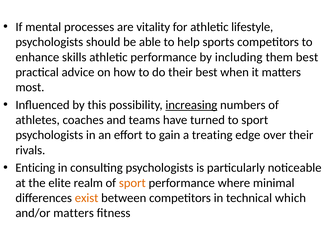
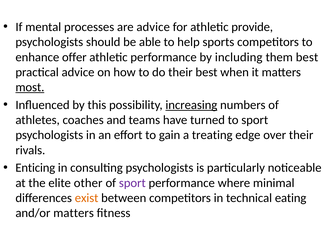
are vitality: vitality -> advice (153, 27)
lifestyle: lifestyle -> provide (252, 27)
skills: skills -> offer (74, 57)
most underline: none -> present (30, 88)
realm: realm -> other (88, 183)
sport colour: orange -> purple (132, 183)
which: which -> eating (291, 199)
